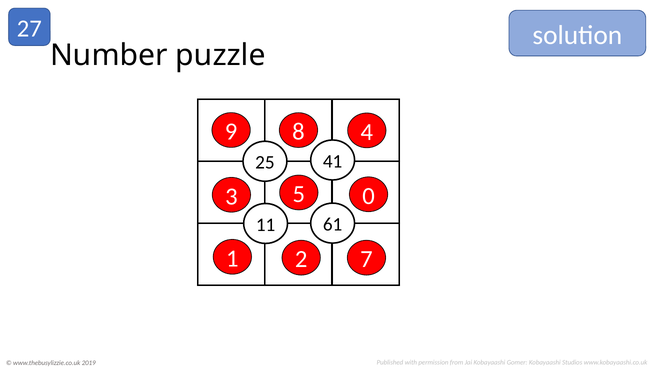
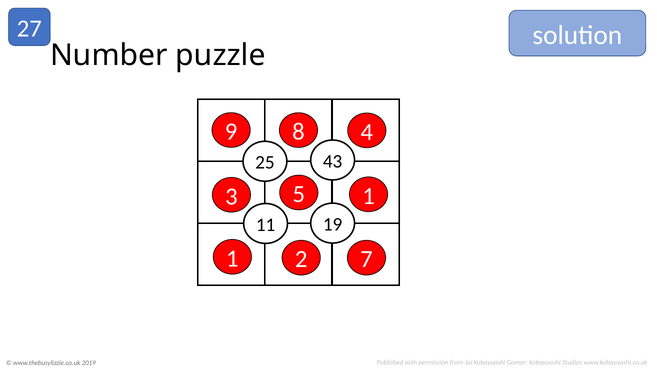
41: 41 -> 43 (333, 162)
5 0: 0 -> 1 (369, 196)
61: 61 -> 19 (333, 225)
